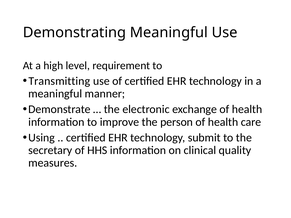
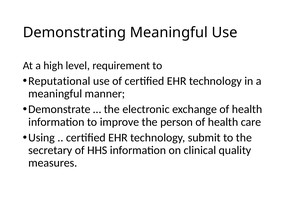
Transmitting: Transmitting -> Reputational (59, 81)
